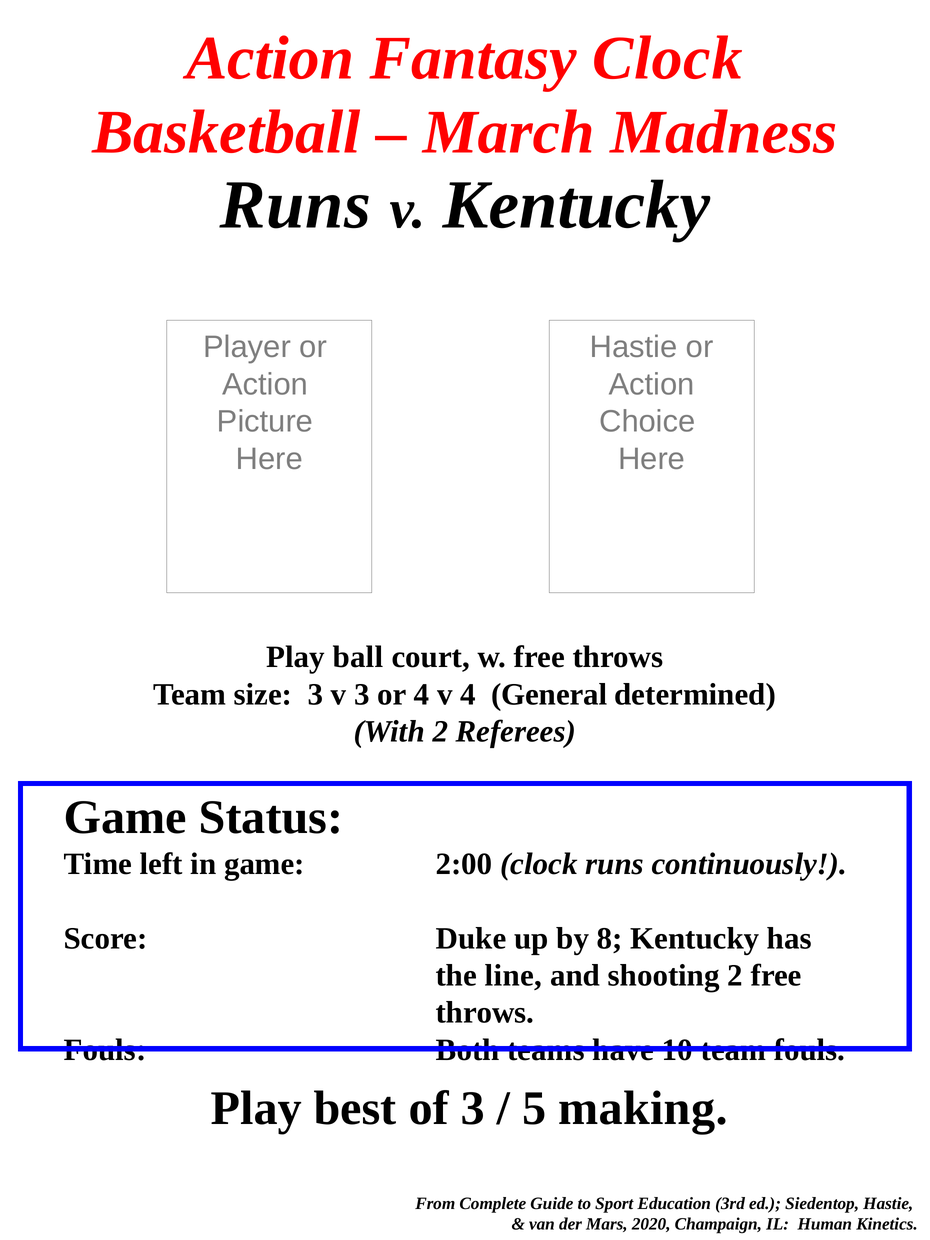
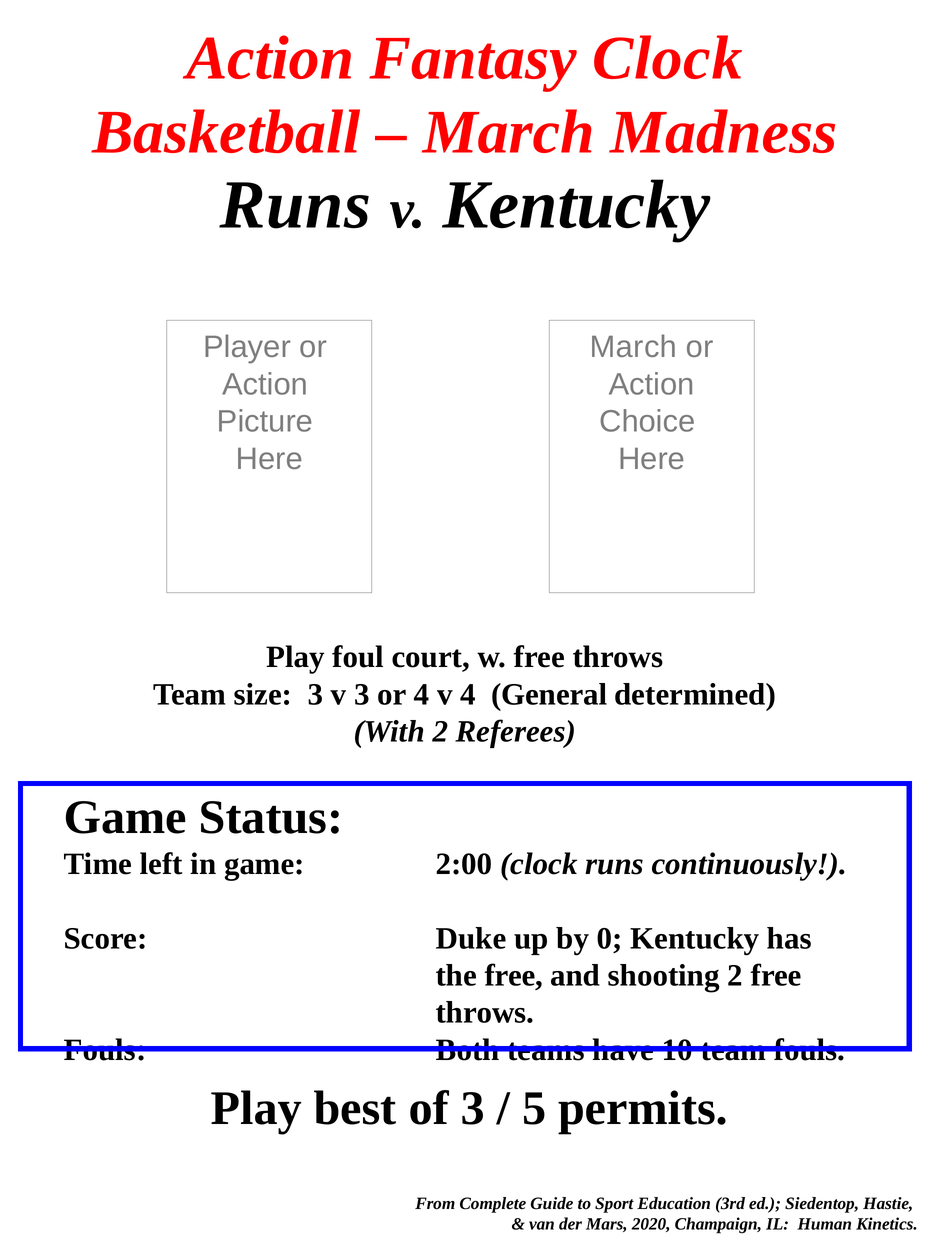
Hastie: Hastie -> March (633, 347)
ball: ball -> foul (358, 657)
8: 8 -> 0 (610, 938)
the line: line -> free (514, 975)
making: making -> permits (643, 1109)
